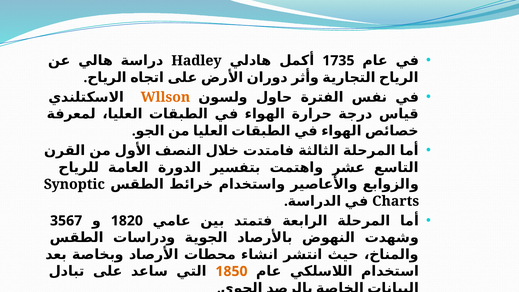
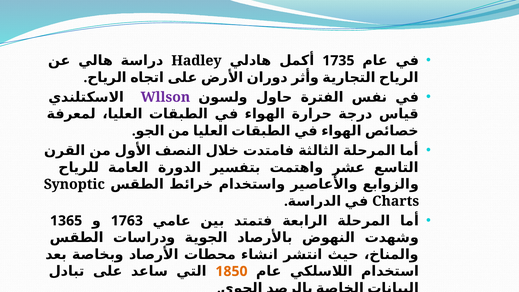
Wllson colour: orange -> purple (165, 97)
3567: 3567 -> 1365 (66, 221)
1820: 1820 -> 1763 (127, 221)
